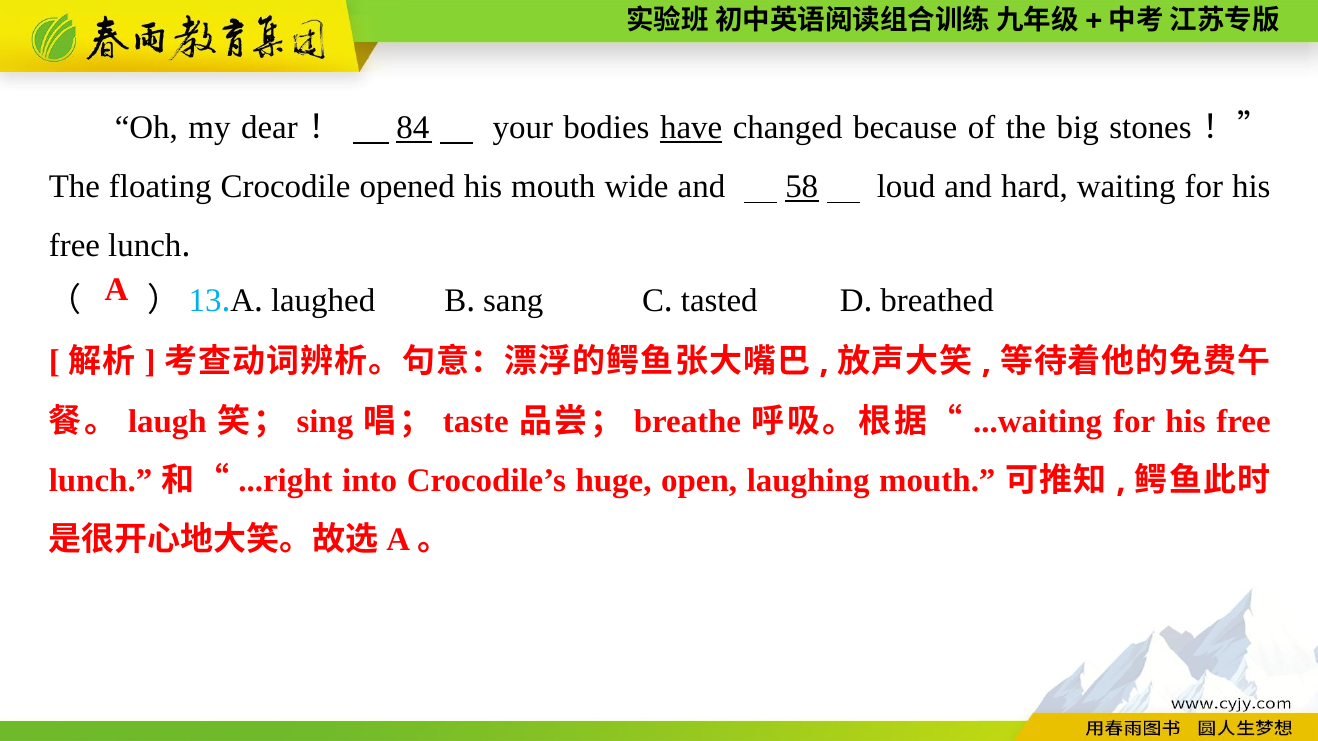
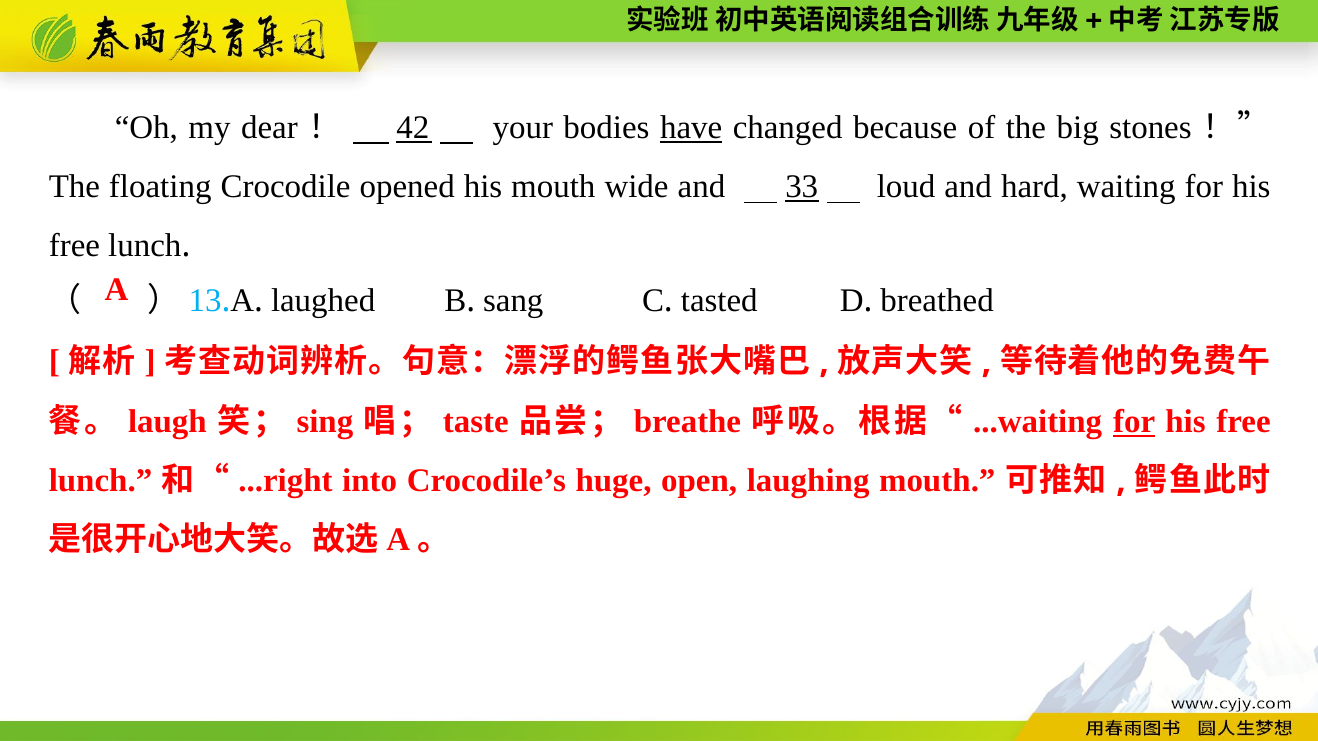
84: 84 -> 42 (413, 127)
58: 58 -> 33 (802, 187)
for underline: none -> present (1134, 422)
